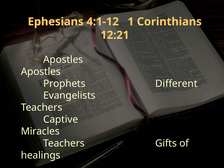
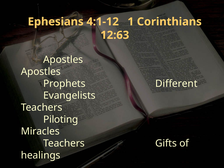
12:21: 12:21 -> 12:63 (115, 35)
Captive: Captive -> Piloting (61, 119)
